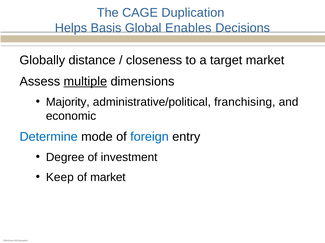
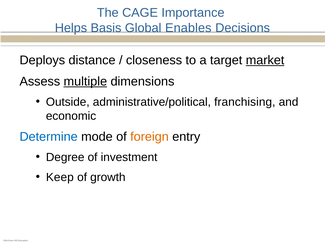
Duplication: Duplication -> Importance (193, 13)
Globally: Globally -> Deploys (42, 60)
market underline: none -> present (265, 60)
Majority: Majority -> Outside (68, 102)
foreign colour: blue -> orange (149, 137)
of market: market -> growth (108, 178)
